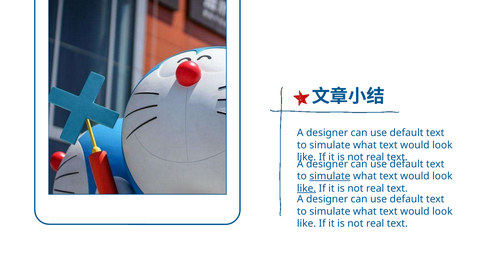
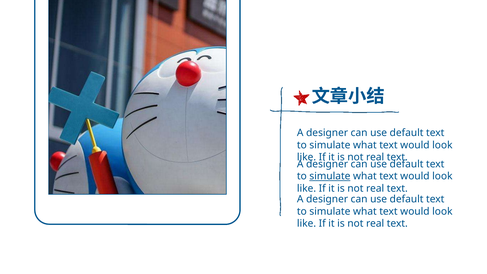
like underline: present -> none (307, 188)
